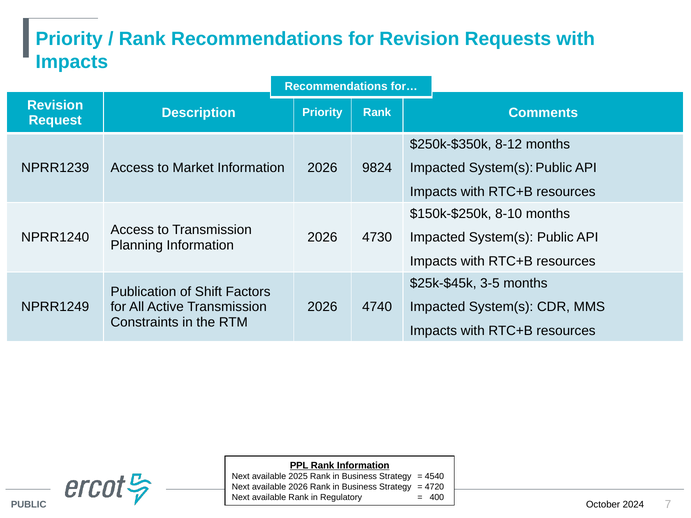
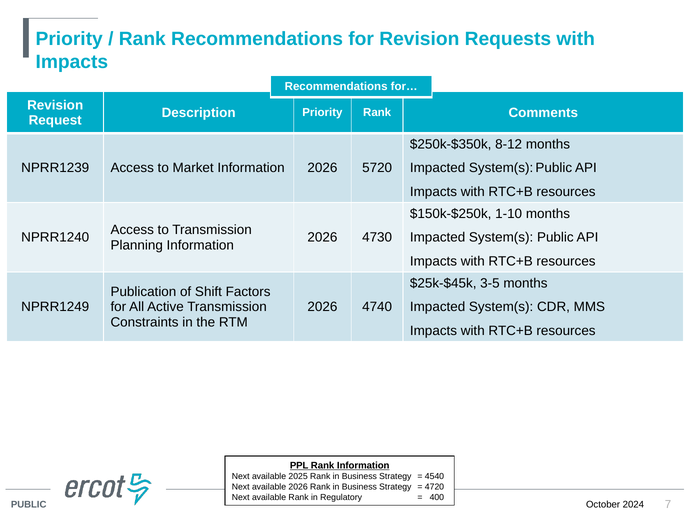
9824: 9824 -> 5720 (377, 168)
8-10: 8-10 -> 1-10 (509, 214)
